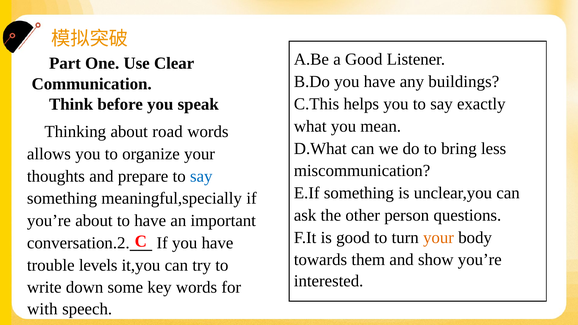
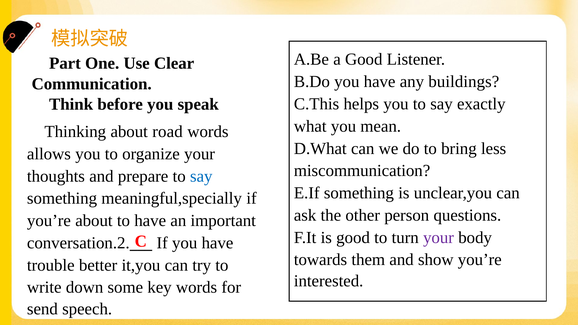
your colour: orange -> purple (439, 238)
levels: levels -> better (98, 265)
with: with -> send (42, 309)
